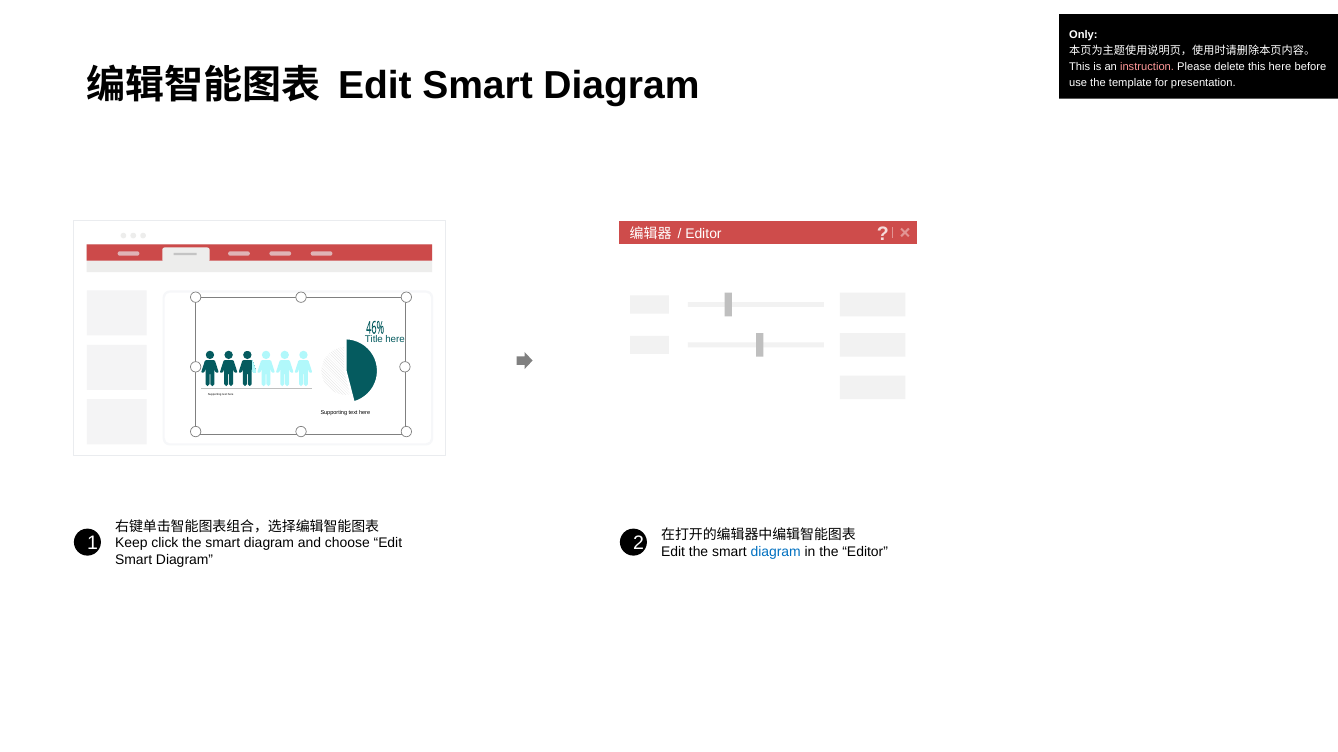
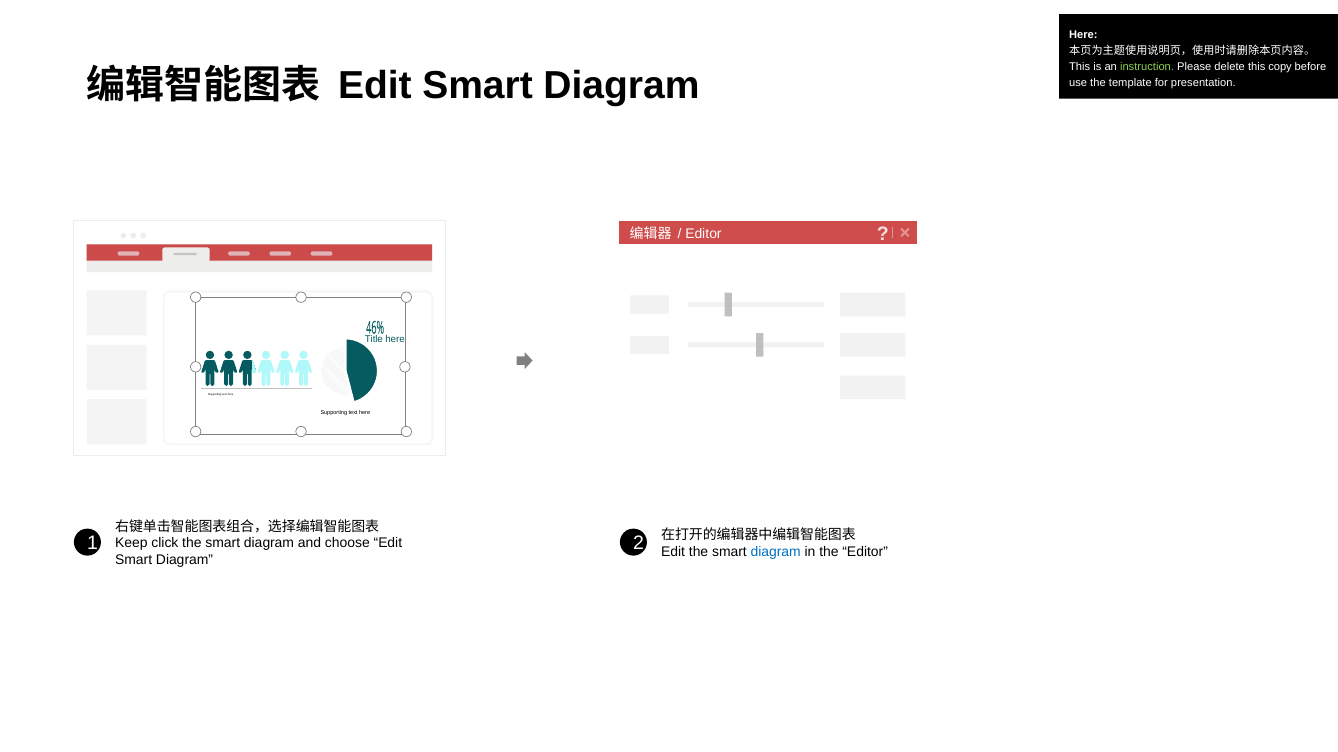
Only: Only -> Here (1083, 35)
instruction colour: pink -> light green (1147, 67)
this here: here -> copy (1280, 67)
